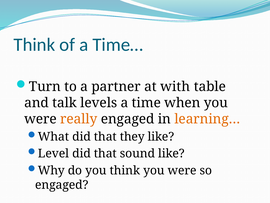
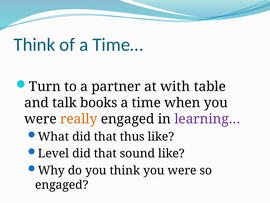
levels: levels -> books (99, 103)
learning… colour: orange -> purple (207, 119)
they: they -> thus (132, 136)
